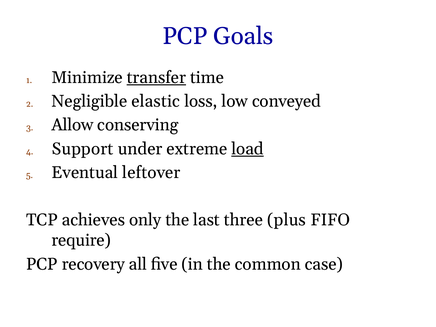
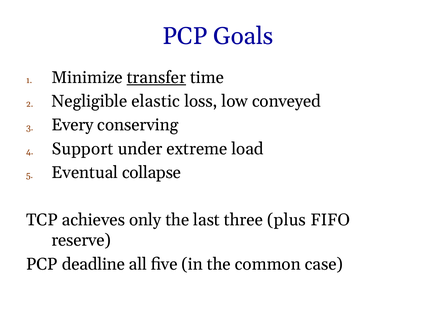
Allow: Allow -> Every (73, 125)
load underline: present -> none (247, 149)
leftover: leftover -> collapse (152, 173)
require: require -> reserve (81, 240)
recovery: recovery -> deadline (93, 264)
